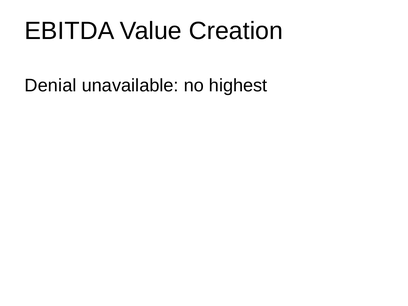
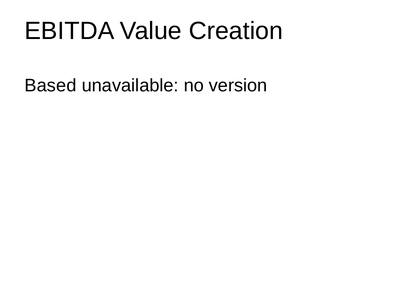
Denial: Denial -> Based (51, 86)
highest: highest -> version (238, 86)
